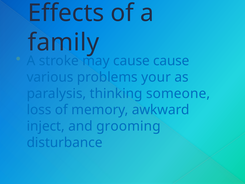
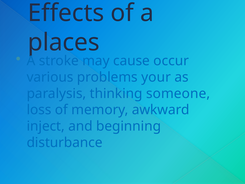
family: family -> places (64, 42)
cause cause: cause -> occur (171, 61)
grooming: grooming -> beginning (129, 126)
